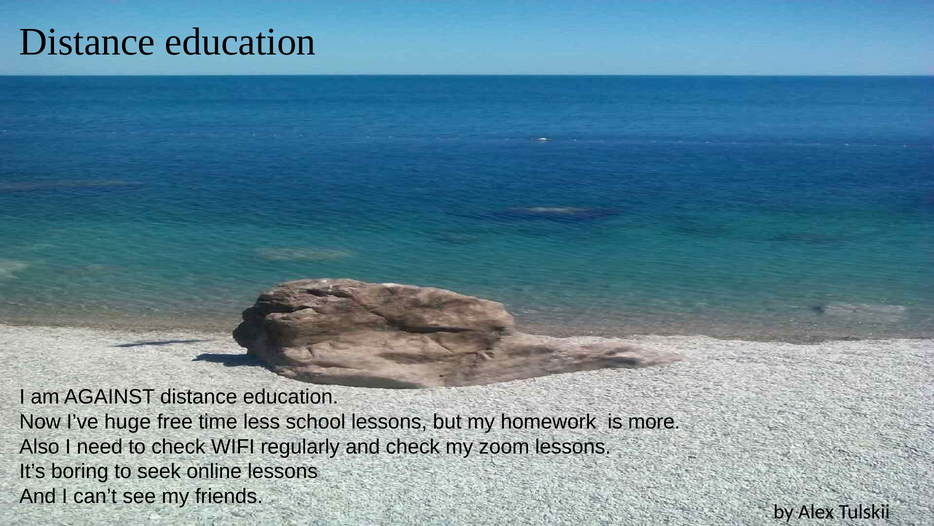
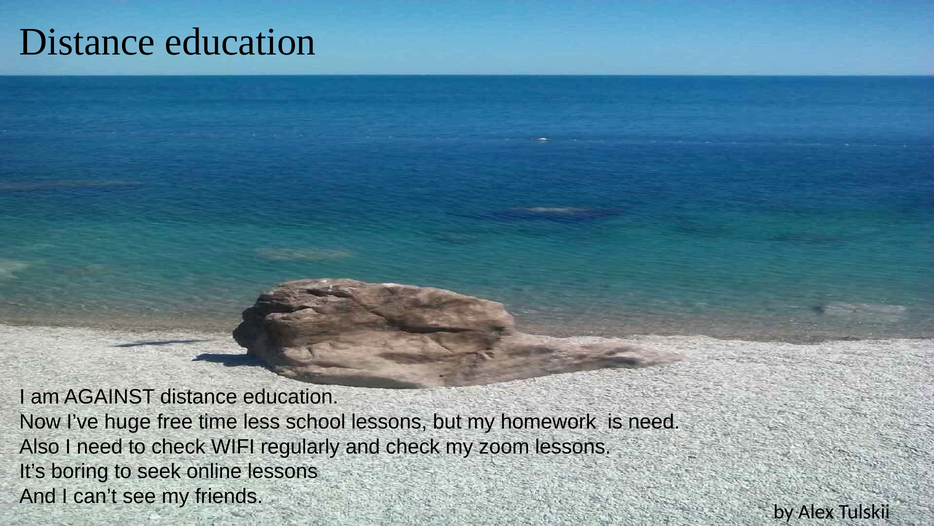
is more: more -> need (654, 421)
